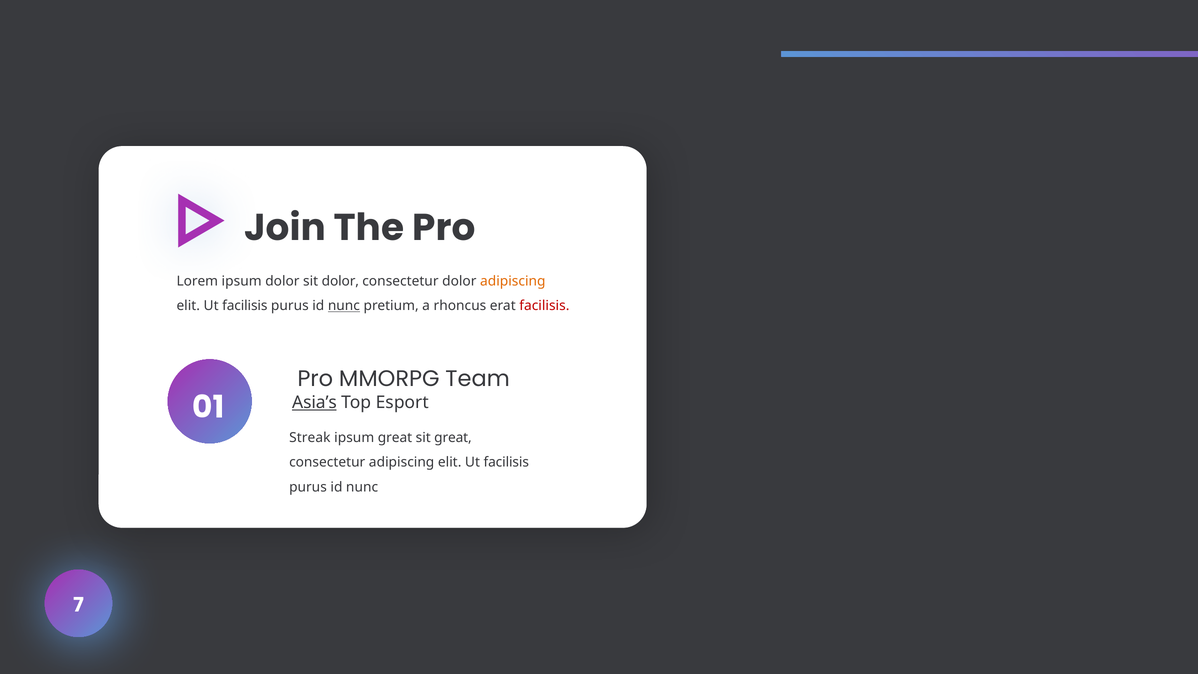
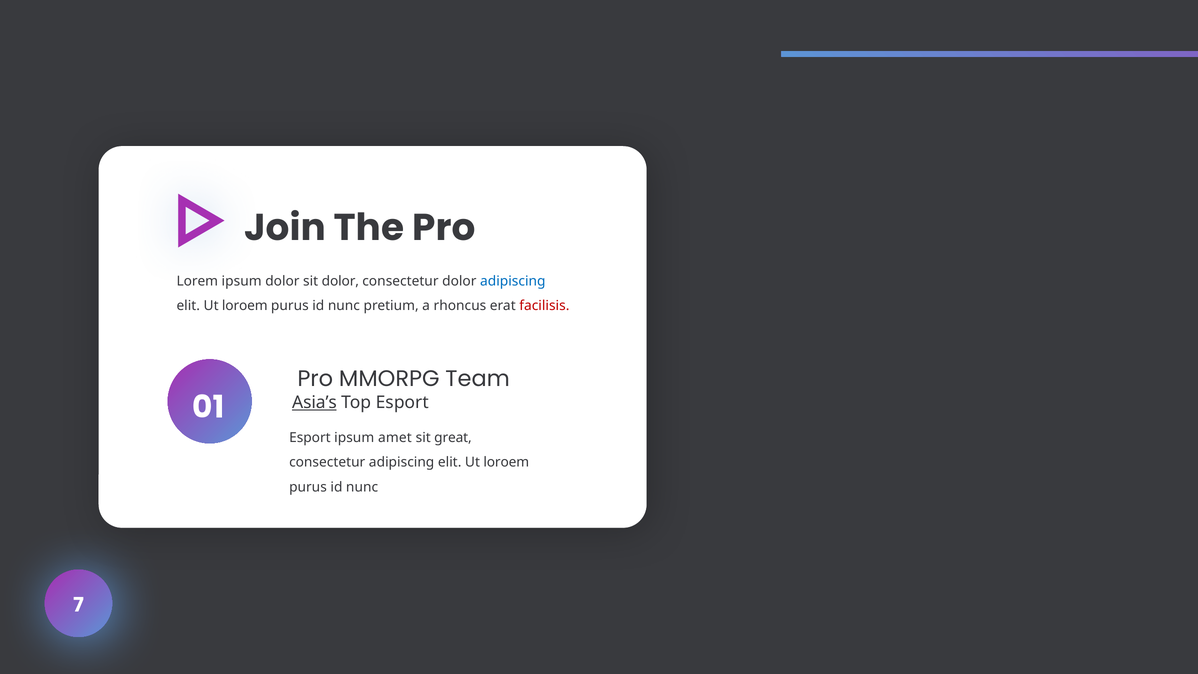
adipiscing colour: orange -> blue (513, 281)
facilisis: facilisis -> loroem (245, 306)
nunc underline: present -> none (344, 306)
Streak: Streak -> Esport (310, 438)
ipsum great: great -> amet (395, 438)
facilisis: facilisis -> loroem (506, 462)
